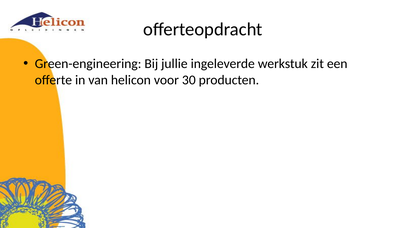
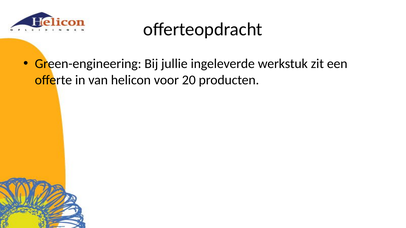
30: 30 -> 20 (189, 80)
